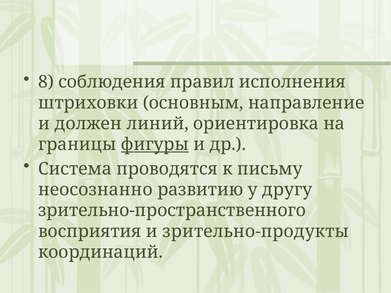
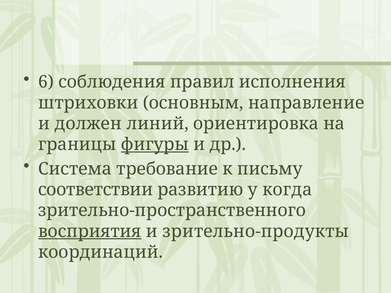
8: 8 -> 6 (46, 82)
проводятся: проводятся -> требование (167, 169)
неосознанно: неосознанно -> соответствии (96, 190)
другу: другу -> когда (287, 190)
восприятия underline: none -> present (90, 232)
